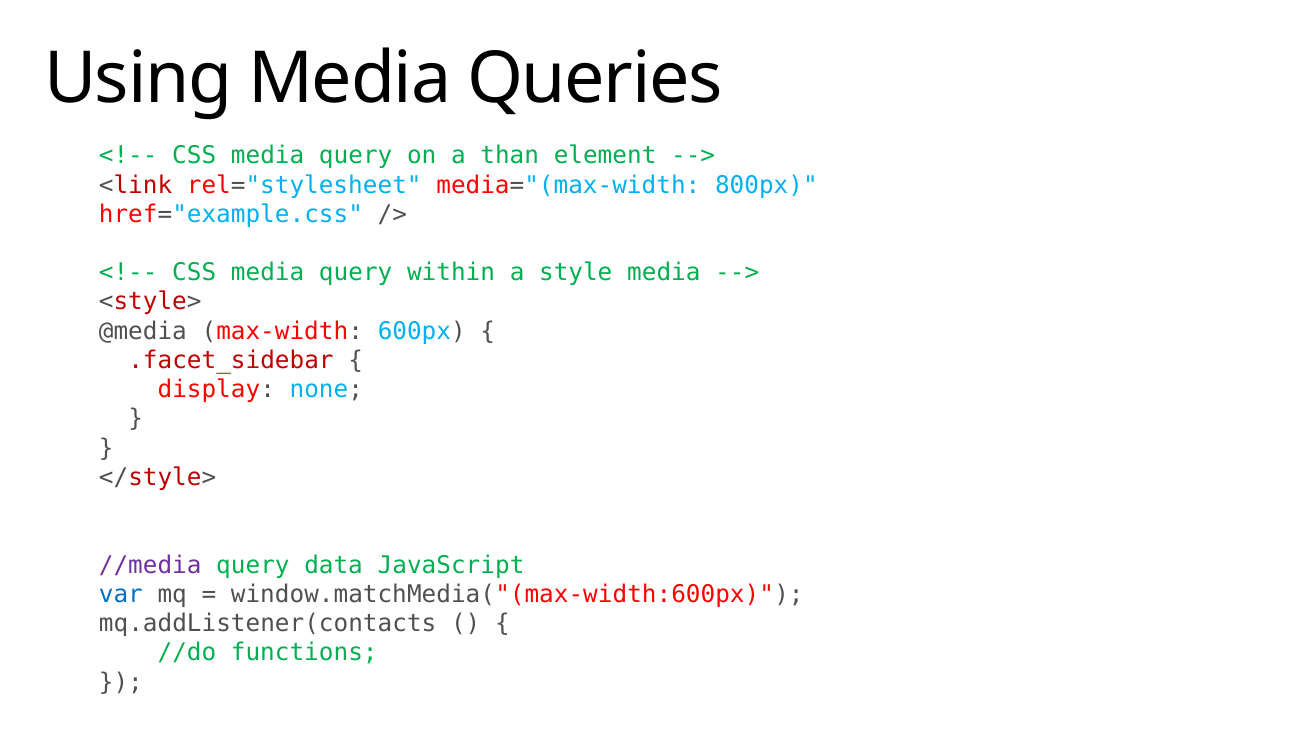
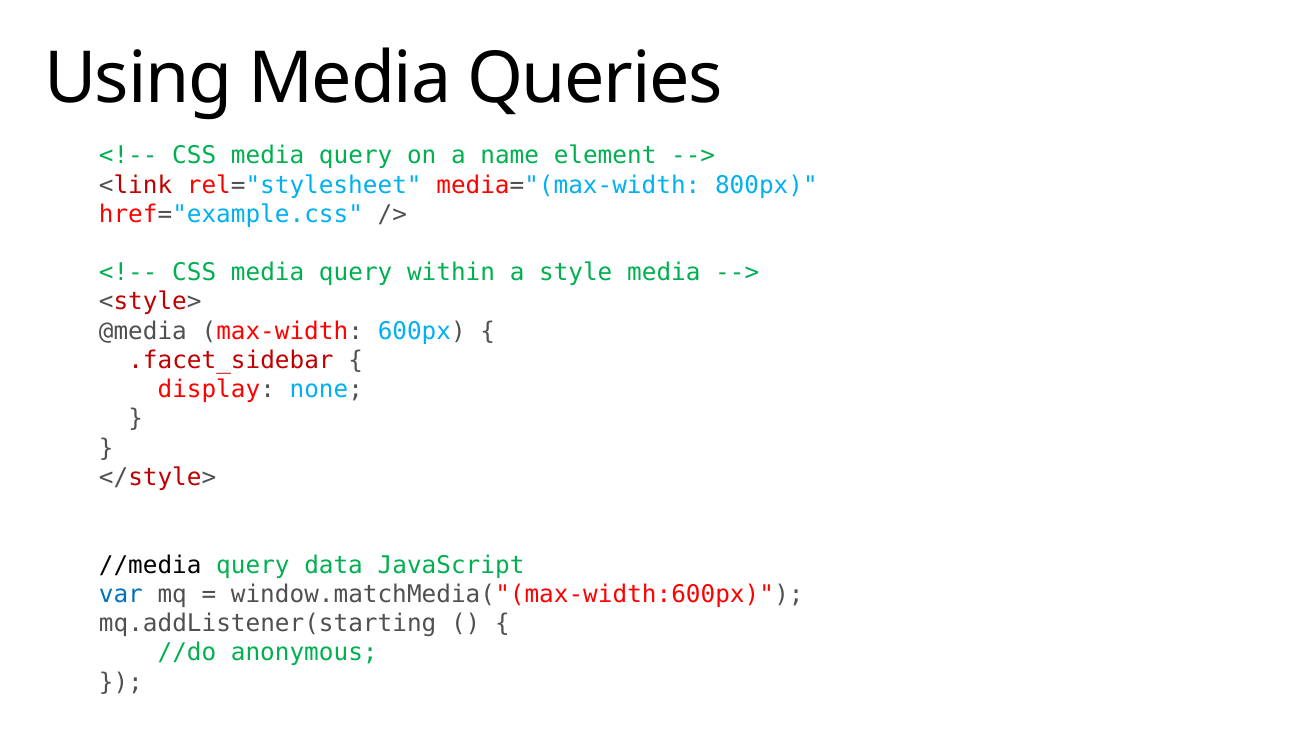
than: than -> name (510, 156)
//media colour: purple -> black (150, 565)
mq.addListener(contacts: mq.addListener(contacts -> mq.addListener(starting (268, 623)
functions: functions -> anonymous (304, 652)
